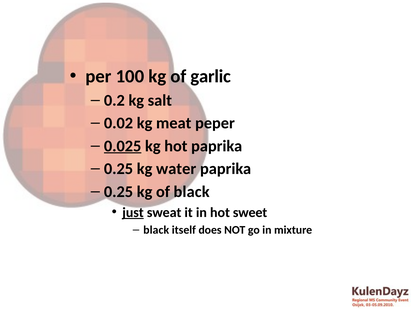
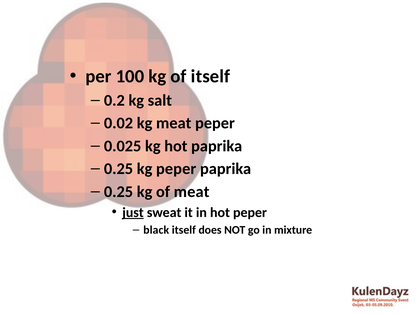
of garlic: garlic -> itself (211, 76)
0.025 underline: present -> none (123, 146)
kg water: water -> peper (176, 169)
of black: black -> meat (192, 192)
hot sweet: sweet -> peper (250, 212)
